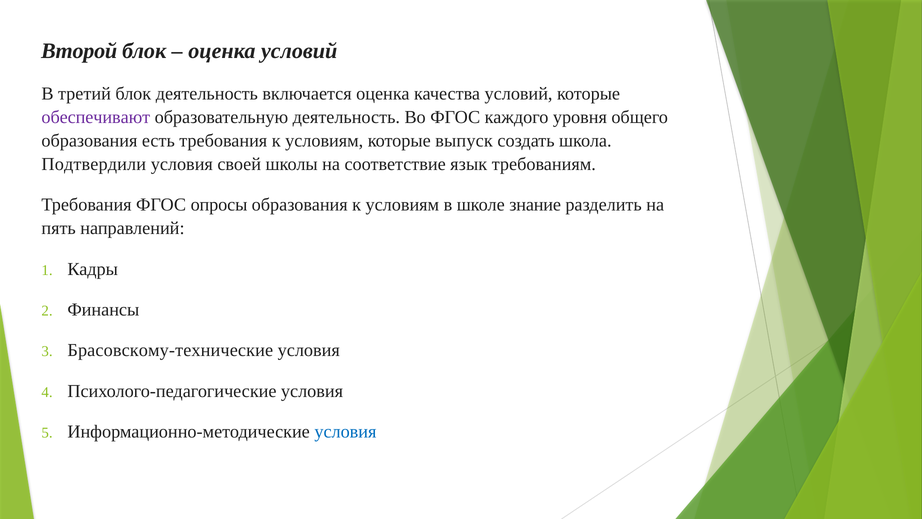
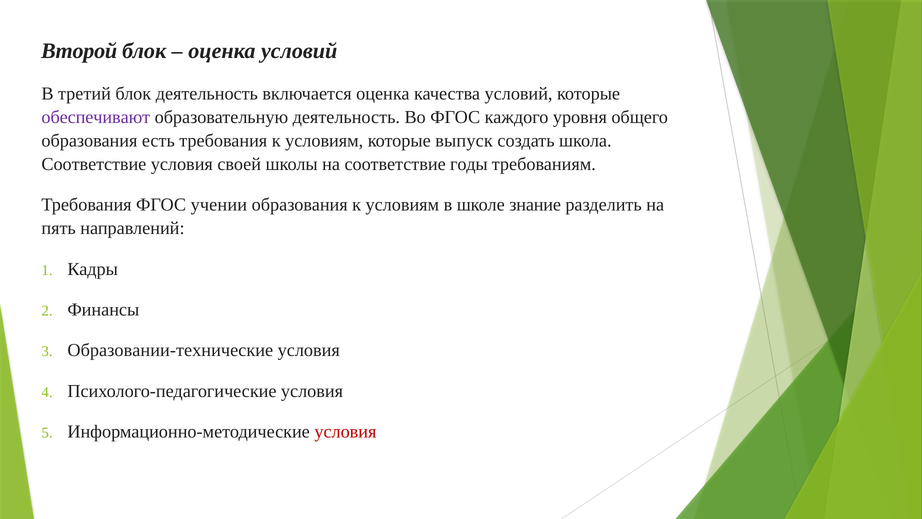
Подтвердили: Подтвердили -> Соответствие (94, 164)
язык: язык -> годы (469, 164)
опросы: опросы -> учении (219, 205)
Брасовскому-технические: Брасовскому-технические -> Образовании-технические (170, 350)
условия colour: blue -> red (345, 432)
